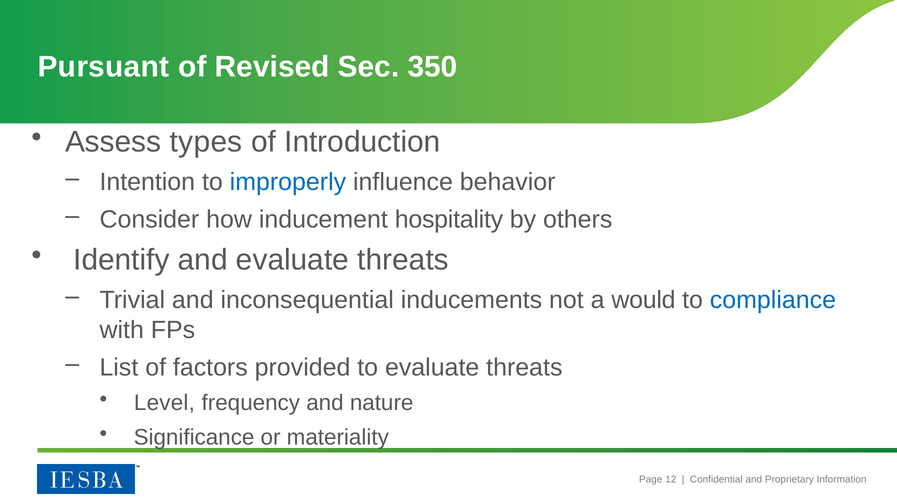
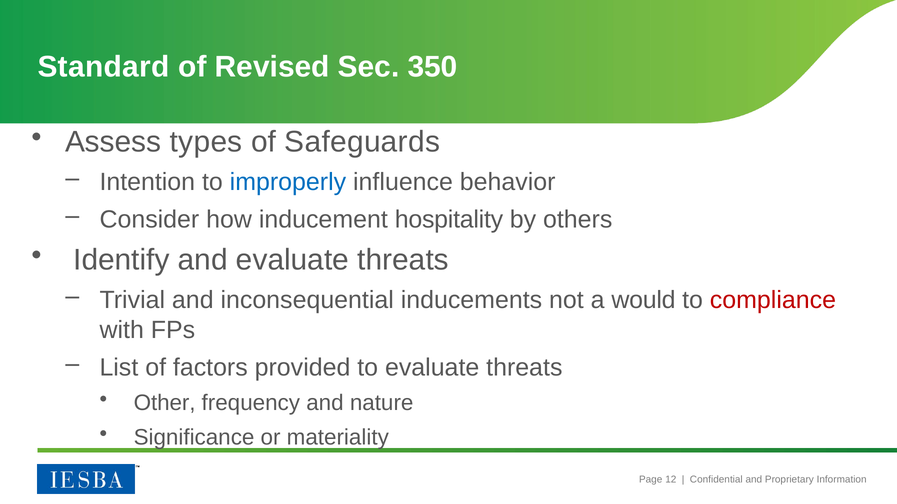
Pursuant: Pursuant -> Standard (104, 67)
Introduction: Introduction -> Safeguards (362, 142)
compliance colour: blue -> red (773, 300)
Level: Level -> Other (165, 403)
